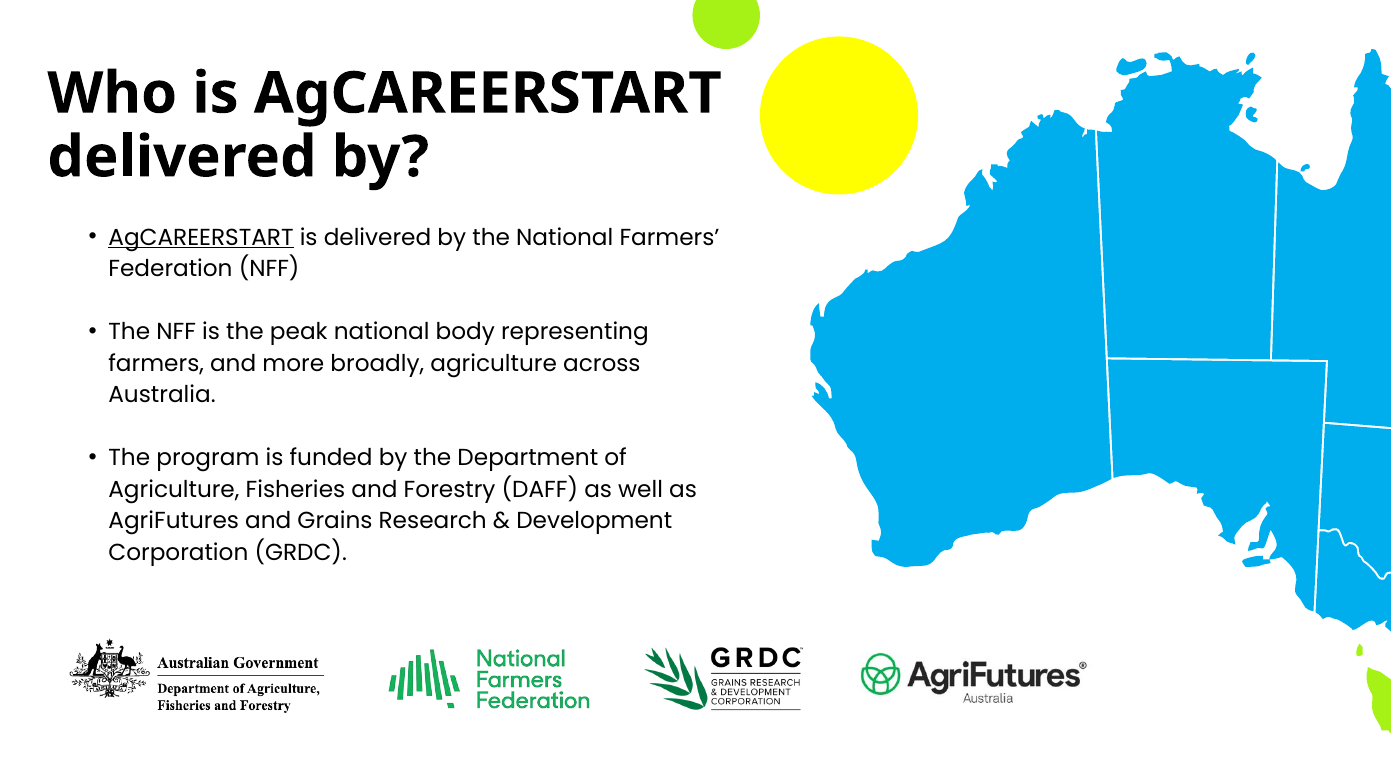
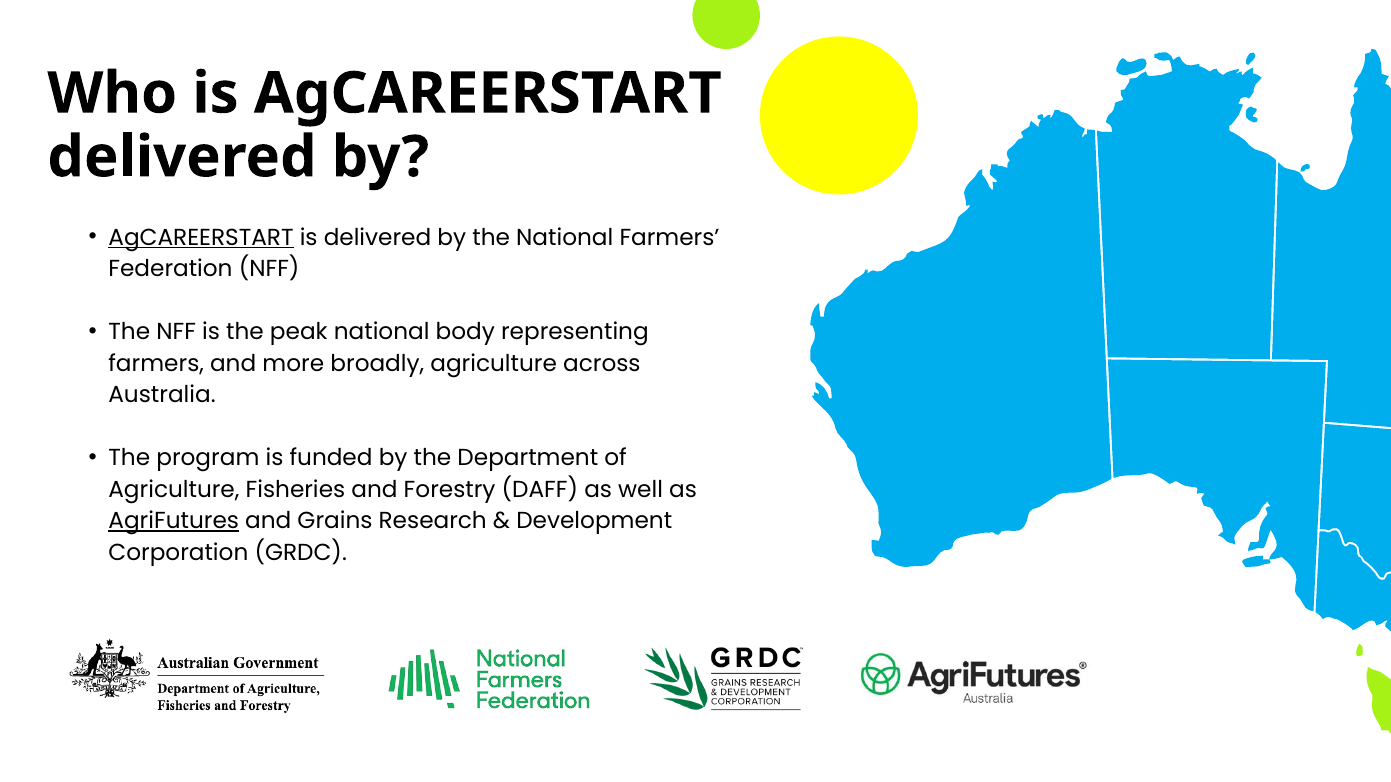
AgriFutures underline: none -> present (174, 521)
